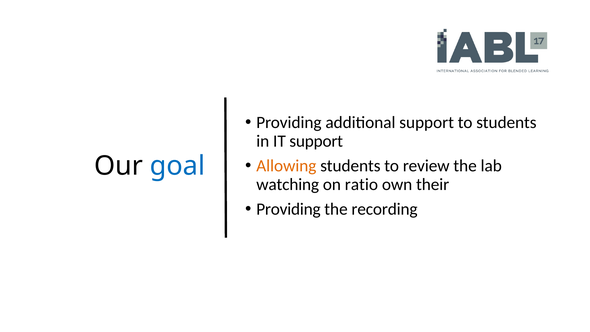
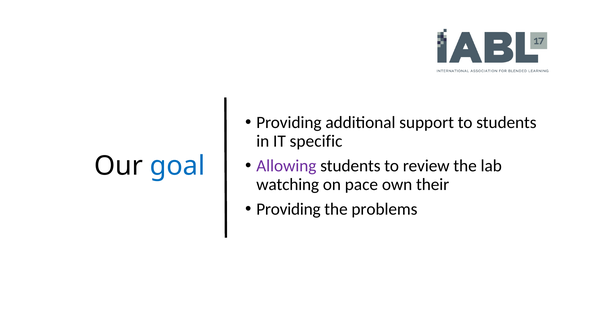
IT support: support -> specific (316, 141)
Allowing colour: orange -> purple (286, 166)
ratio: ratio -> pace (361, 184)
recording: recording -> problems (384, 209)
